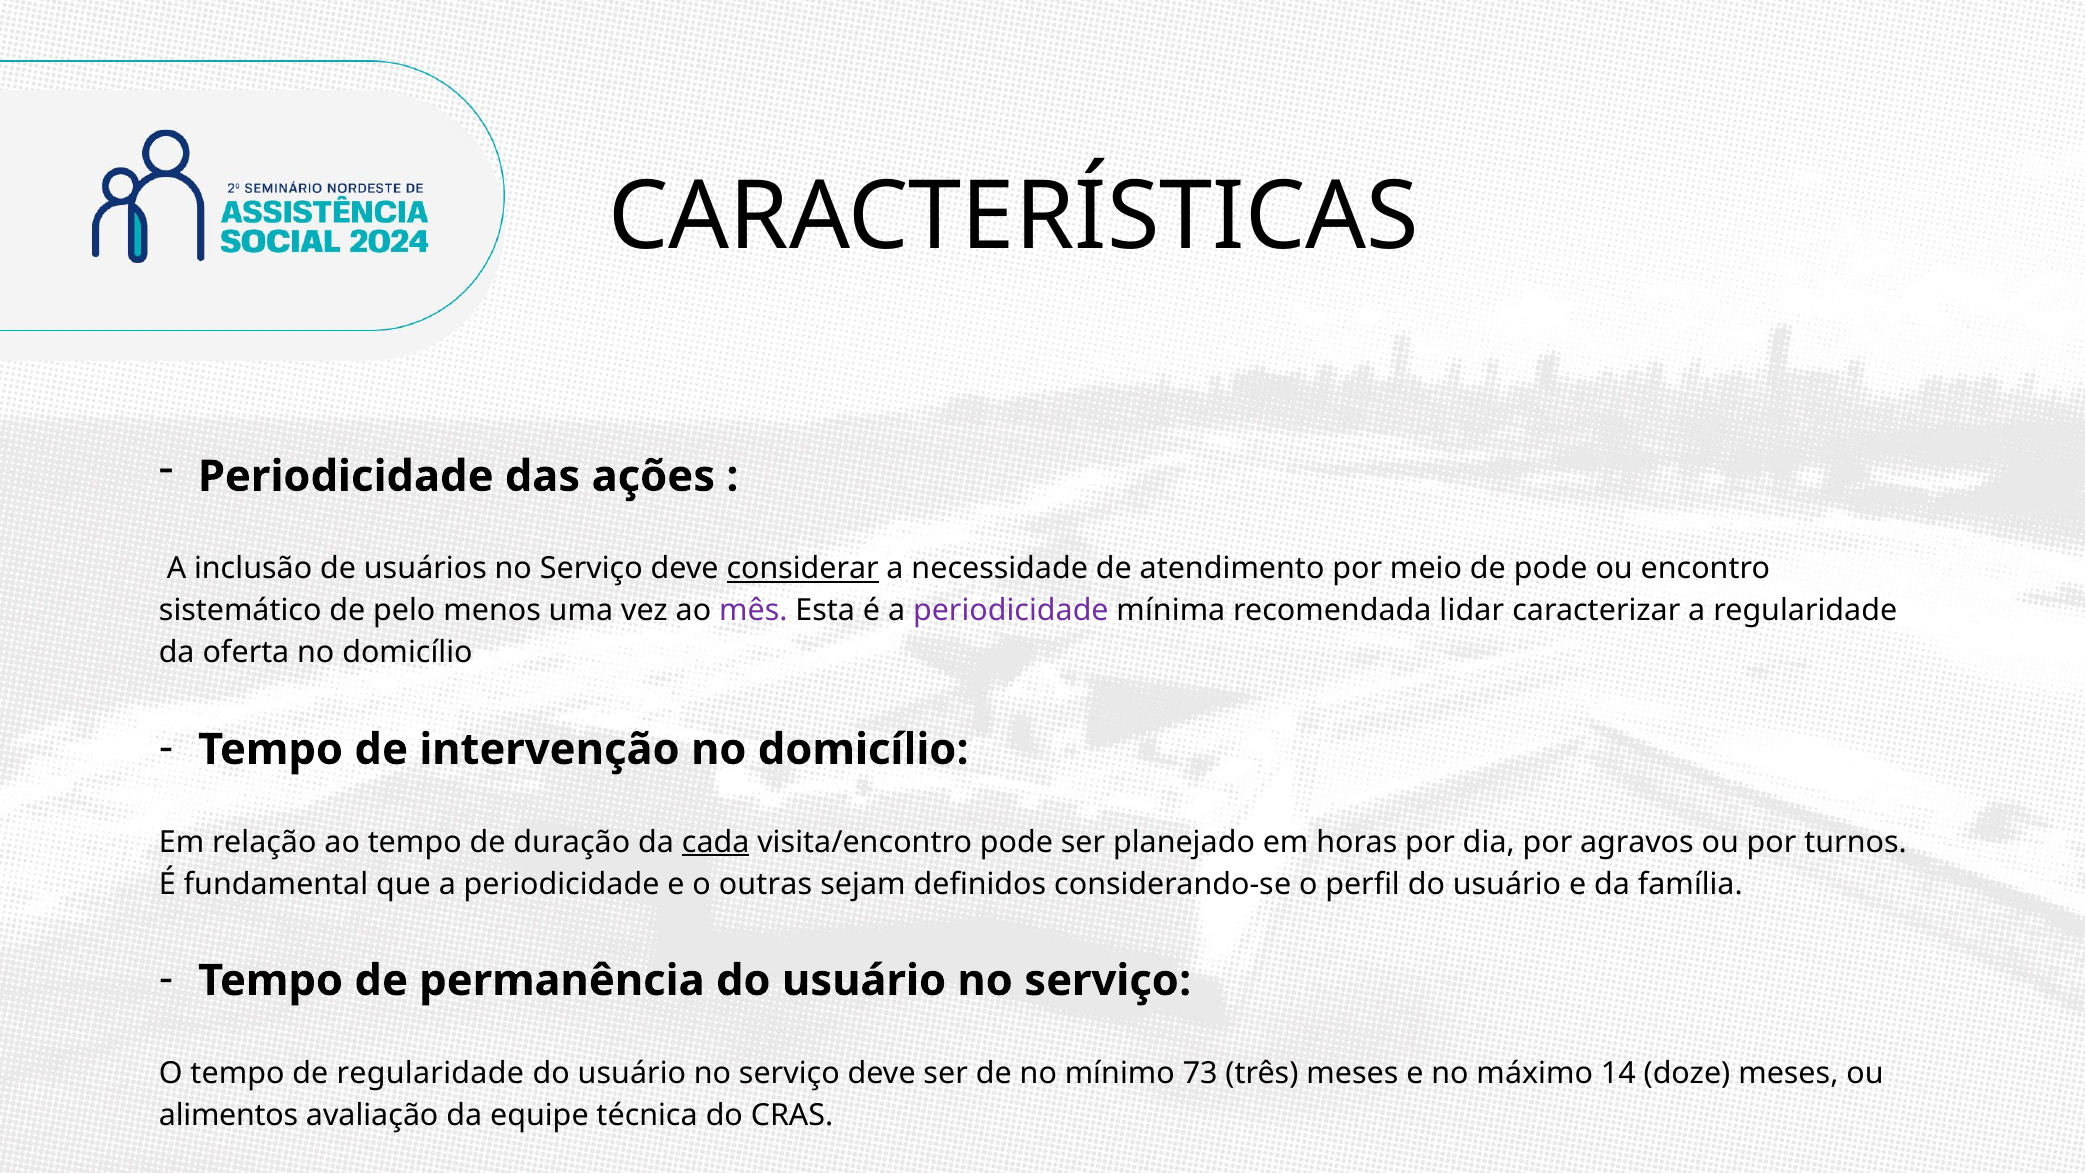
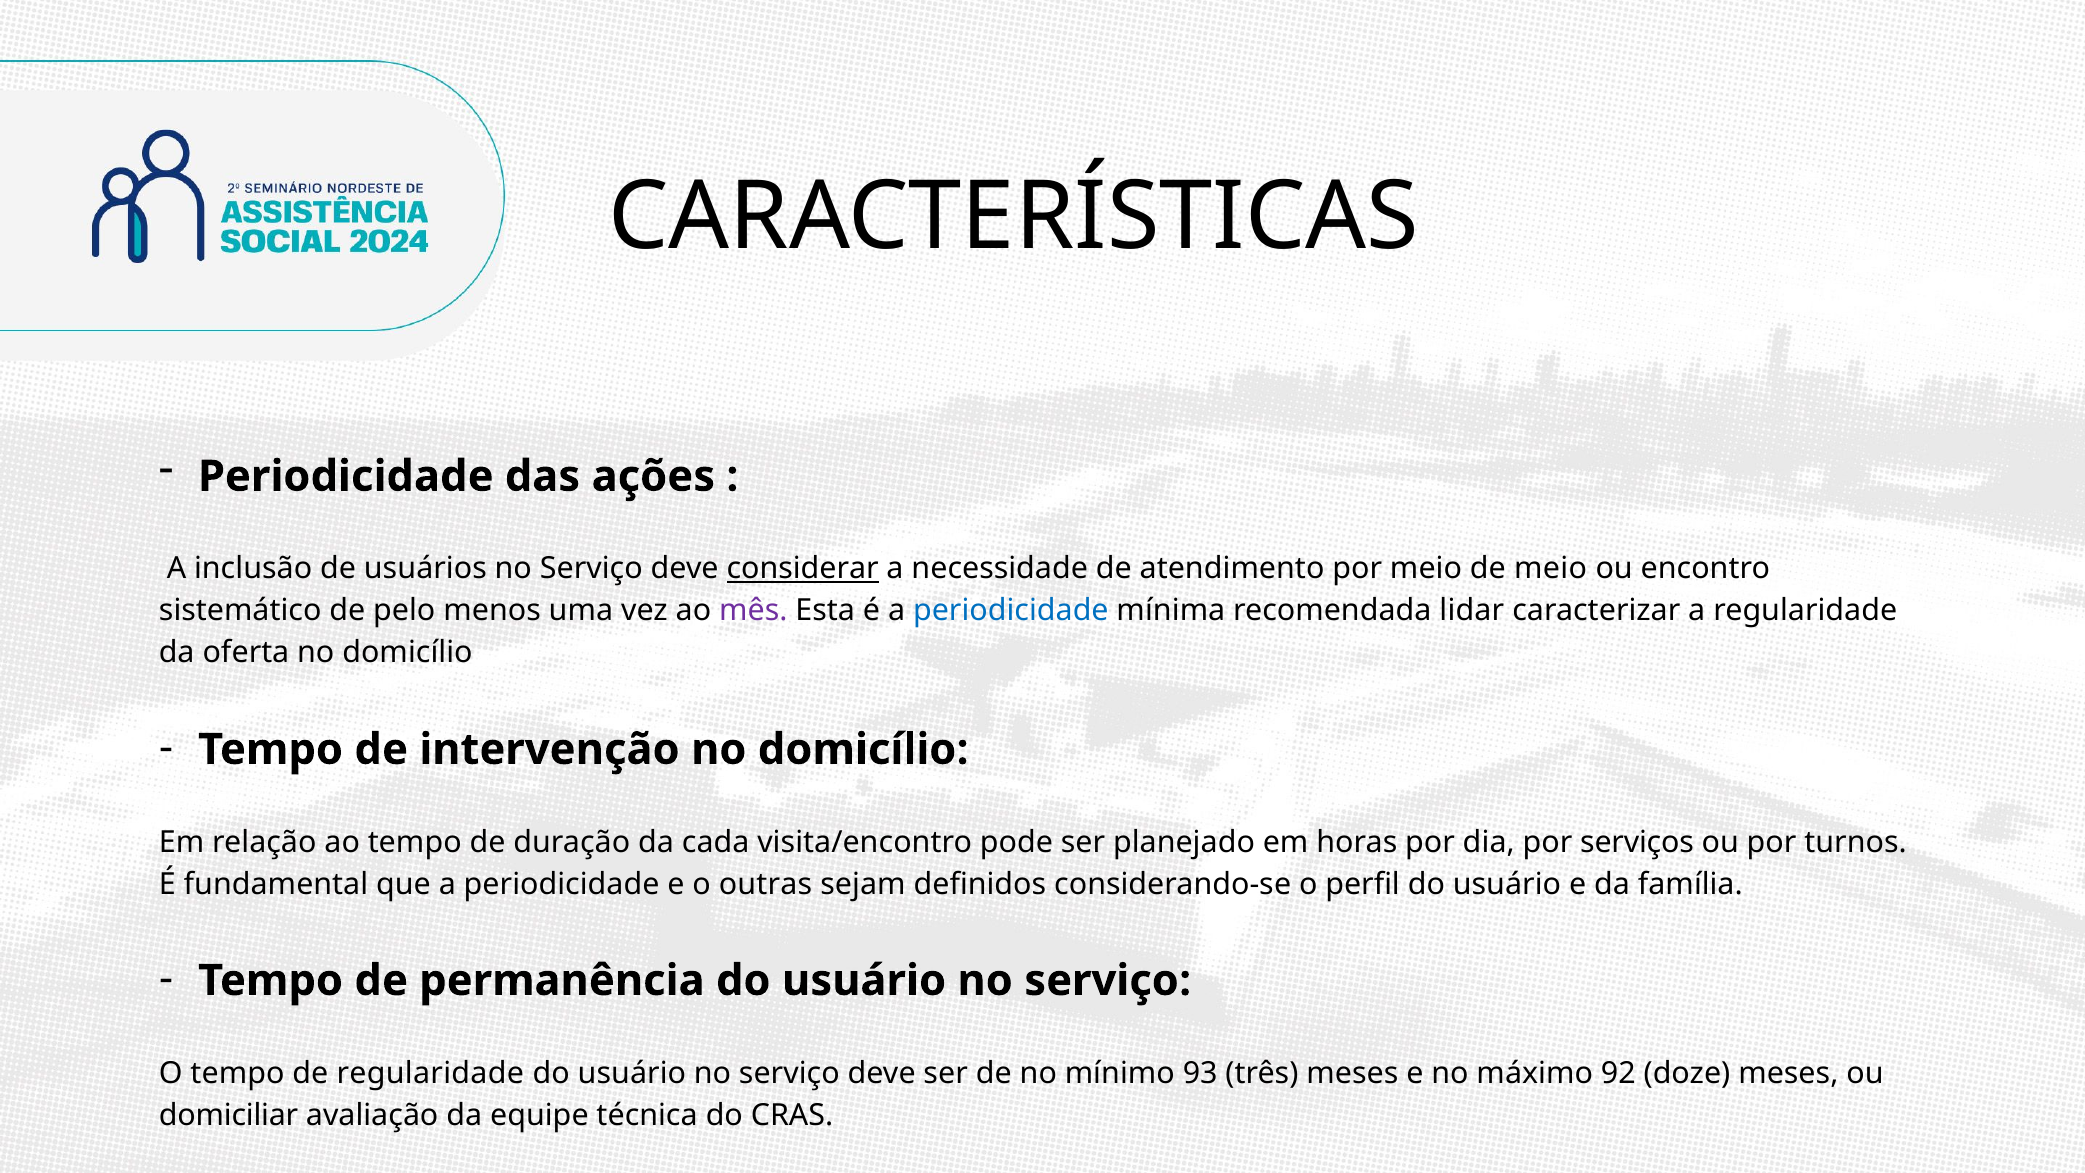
de pode: pode -> meio (1551, 569)
periodicidade colour: purple -> blue (1011, 611)
cada underline: present -> none (716, 842)
agravos: agravos -> serviços (1637, 842)
73: 73 -> 93 (1200, 1073)
14: 14 -> 92 (1618, 1073)
alimentos: alimentos -> domiciliar (229, 1115)
